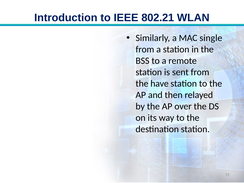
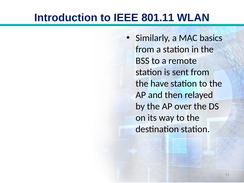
802.21: 802.21 -> 801.11 (158, 18)
single: single -> basics (211, 38)
